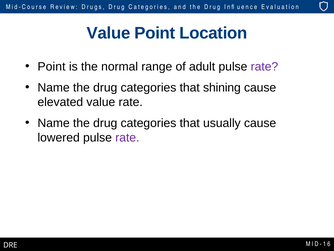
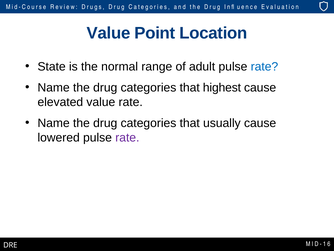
Point: Point -> State (52, 67)
rate colour: purple -> blue (264, 67)
shining: shining -> highest (222, 87)
